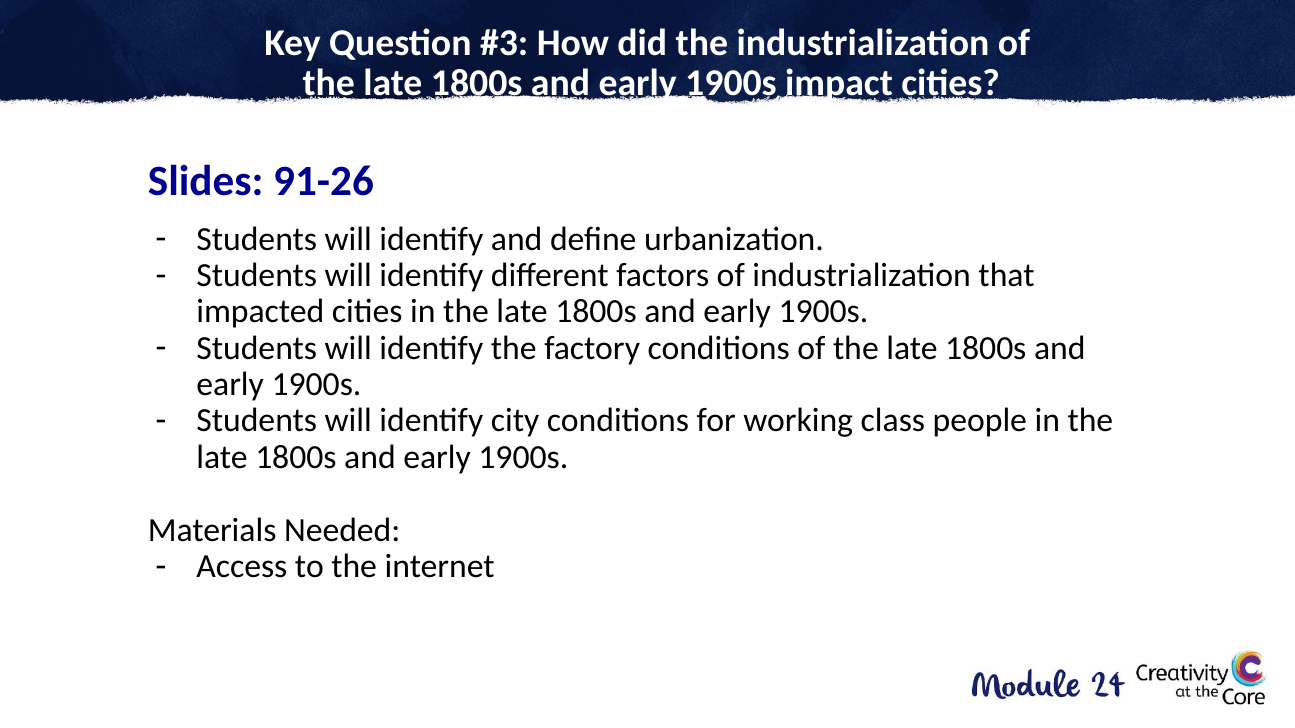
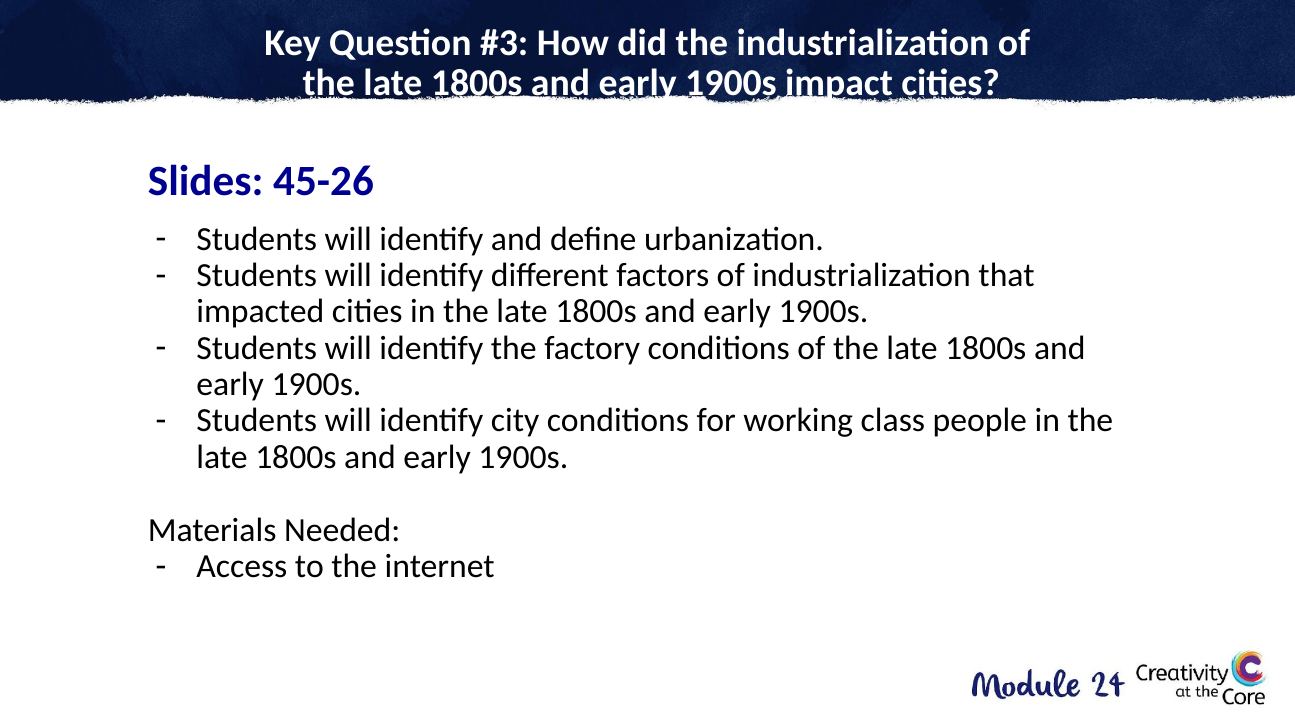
91-26: 91-26 -> 45-26 (324, 182)
